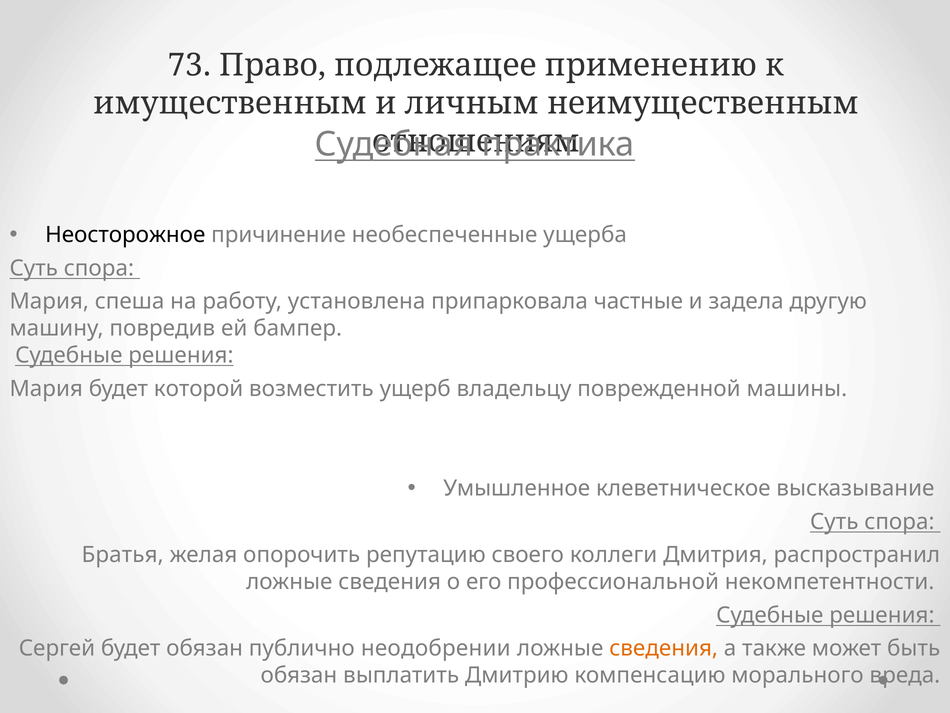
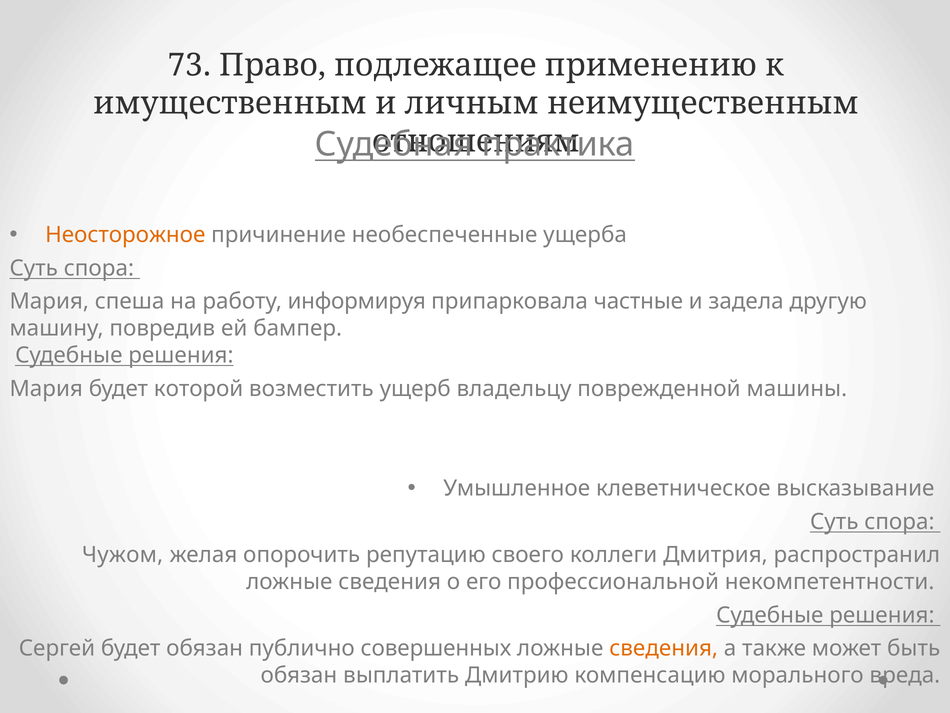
Неосторожное colour: black -> orange (125, 235)
установлена: установлена -> информируя (357, 301)
Братья: Братья -> Чужом (123, 555)
неодобрении: неодобрении -> совершенных (436, 648)
